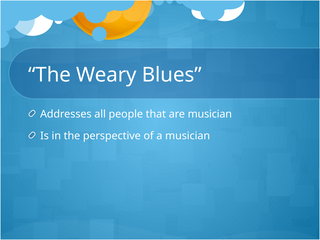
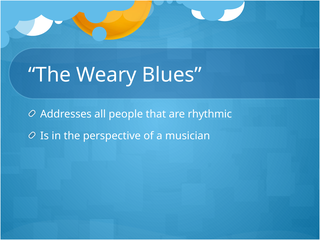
are musician: musician -> rhythmic (210, 114)
